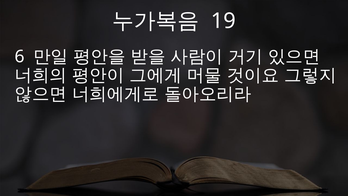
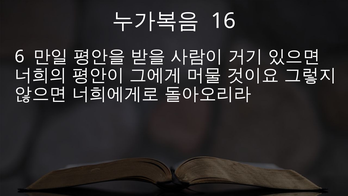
19: 19 -> 16 (223, 21)
